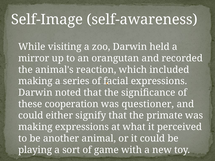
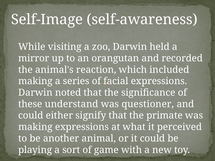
cooperation: cooperation -> understand (72, 104)
